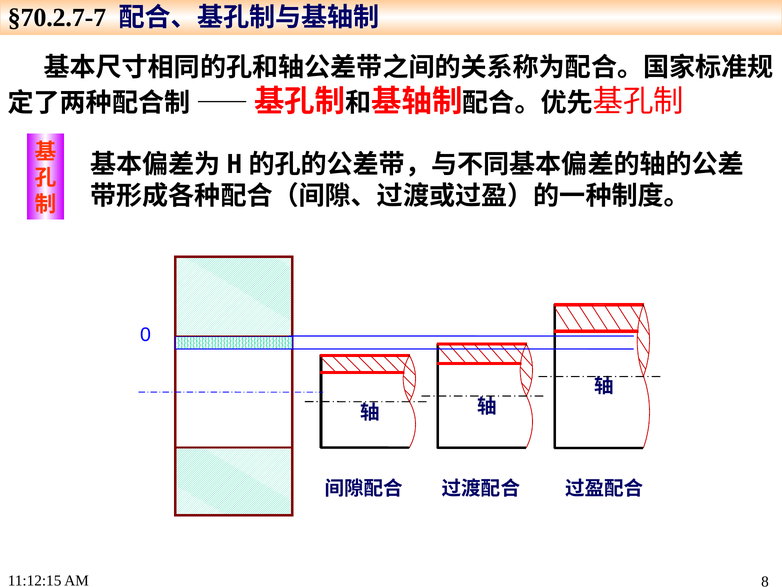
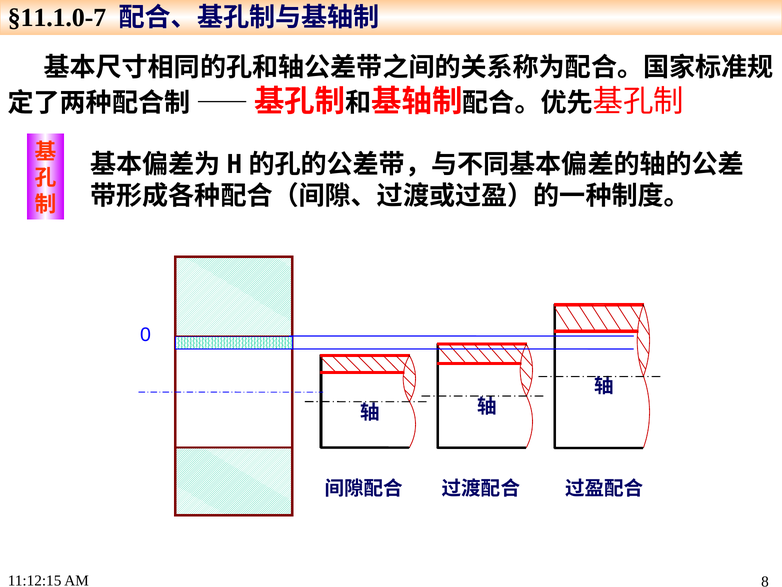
§70.2.7-7: §70.2.7-7 -> §11.1.0-7 (57, 18)
